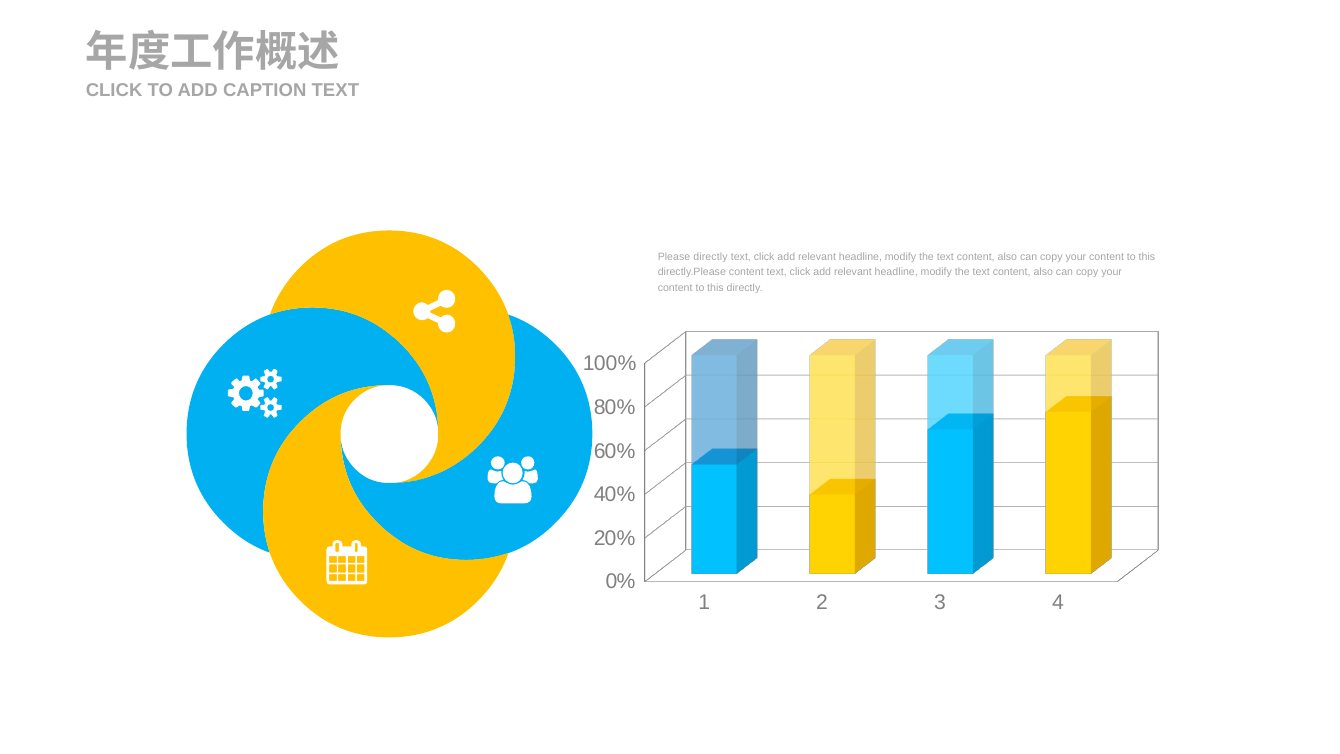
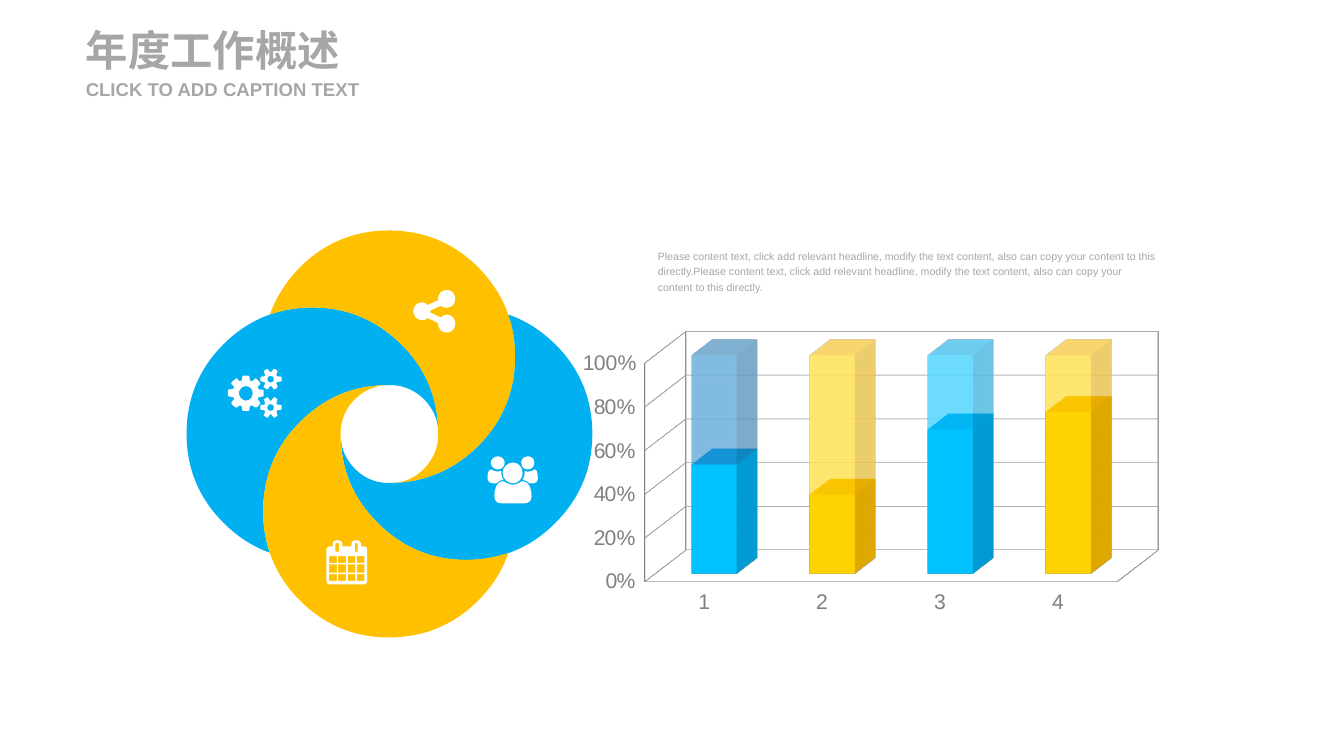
Please directly: directly -> content (711, 257)
